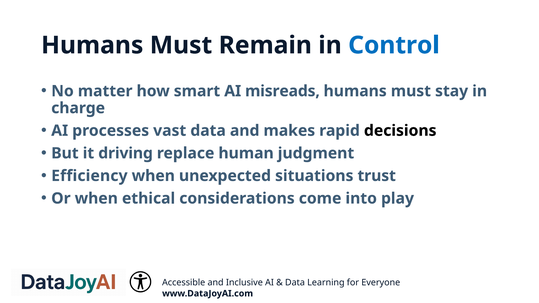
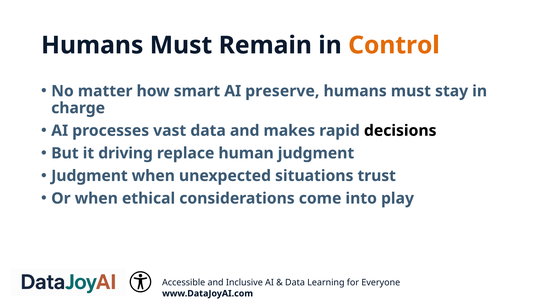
Control colour: blue -> orange (394, 45)
misreads: misreads -> preserve (282, 91)
Efficiency: Efficiency -> Judgment (89, 176)
